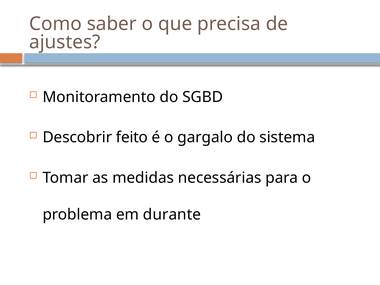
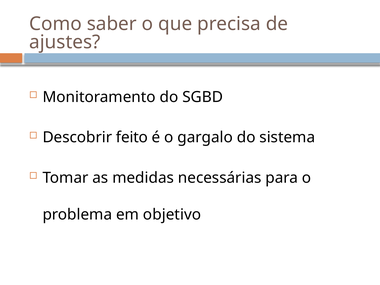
durante: durante -> objetivo (172, 215)
